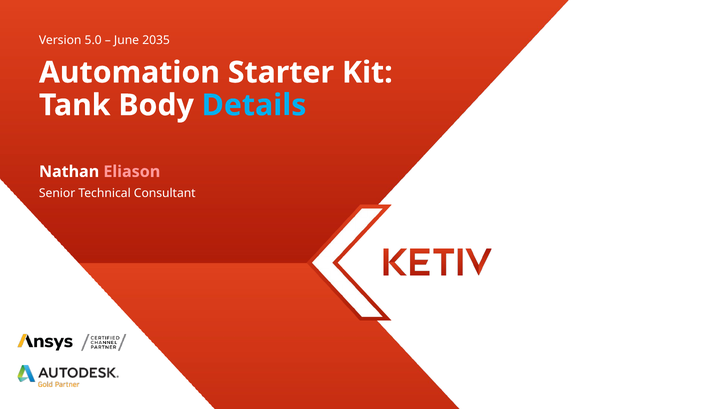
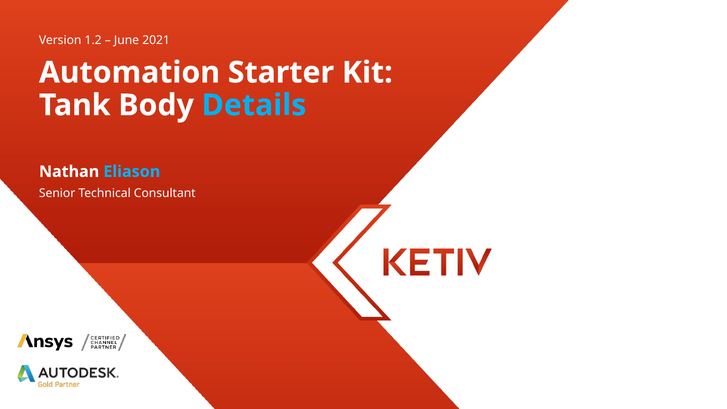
5.0: 5.0 -> 1.2 (93, 40)
2035: 2035 -> 2021 (156, 40)
Eliason colour: pink -> light blue (132, 172)
